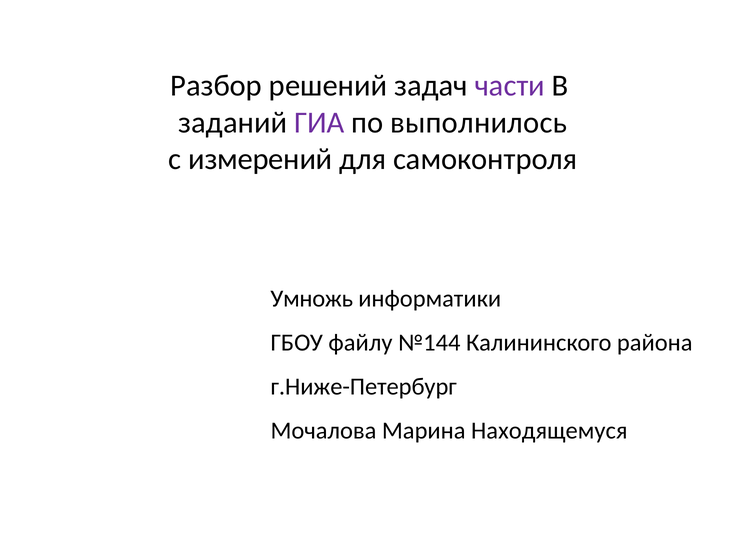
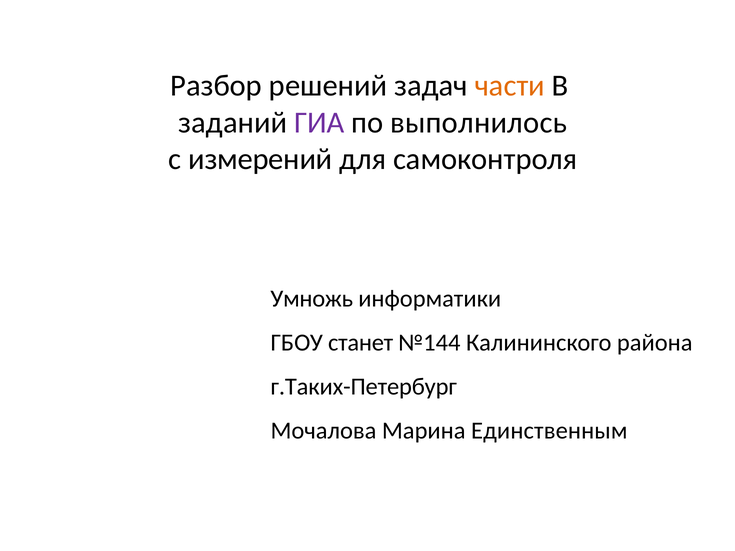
части colour: purple -> orange (510, 86)
файлу: файлу -> станет (361, 343)
г.Ниже-Петербург: г.Ниже-Петербург -> г.Таких-Петербург (364, 387)
Находящемуся: Находящемуся -> Единственным (549, 431)
